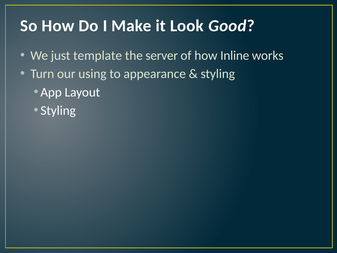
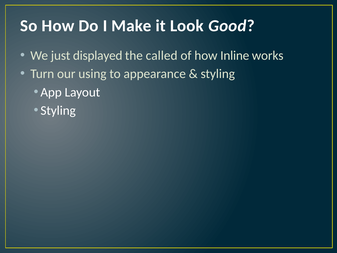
template: template -> displayed (98, 55)
server: server -> called (162, 55)
